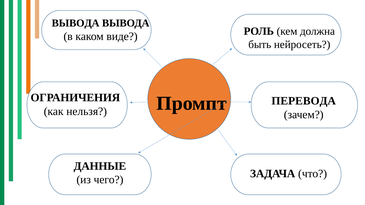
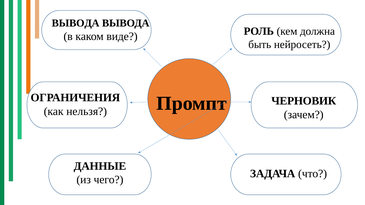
ПЕРЕВОДА: ПЕРЕВОДА -> ЧЕРНОВИК (304, 101)
